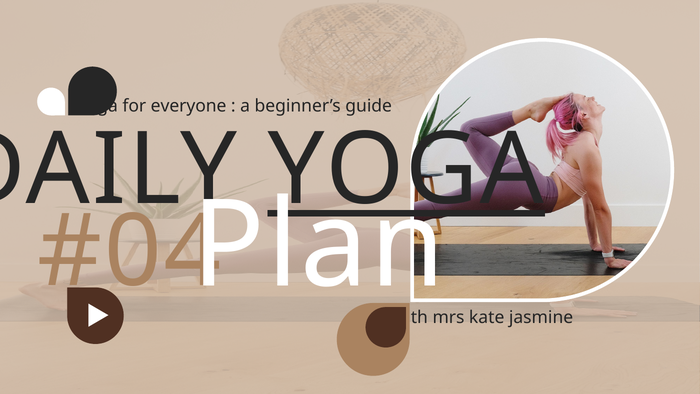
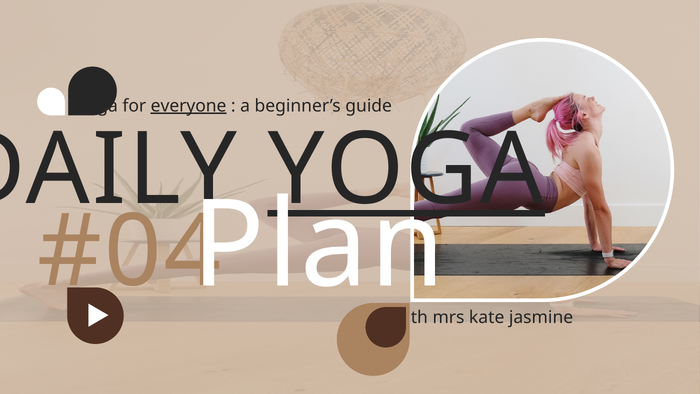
everyone underline: none -> present (189, 106)
